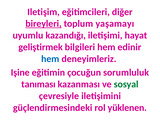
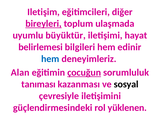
yaşamayı: yaşamayı -> ulaşmada (115, 24)
kazandığı: kazandığı -> büyüktür (66, 35)
geliştirmek: geliştirmek -> belirlemesi (41, 47)
Işine: Işine -> Alan (20, 73)
çocuğun underline: none -> present (84, 73)
sosyal colour: green -> black (126, 84)
